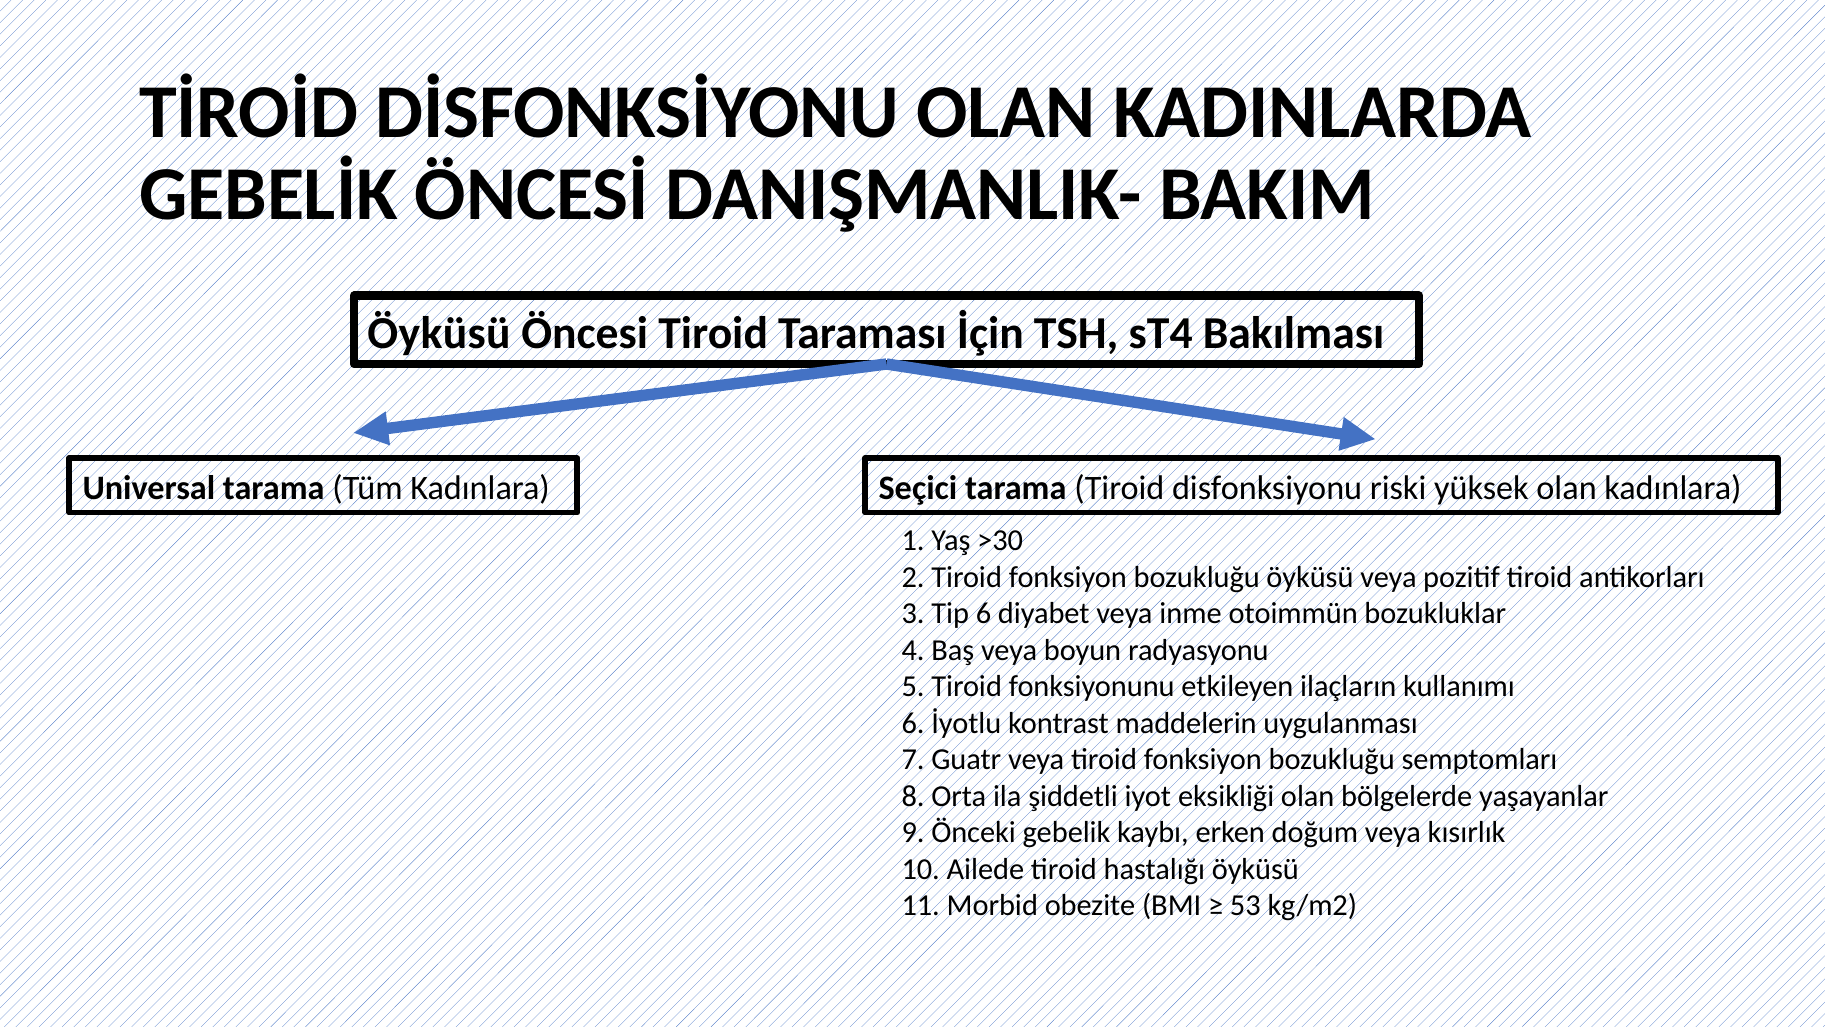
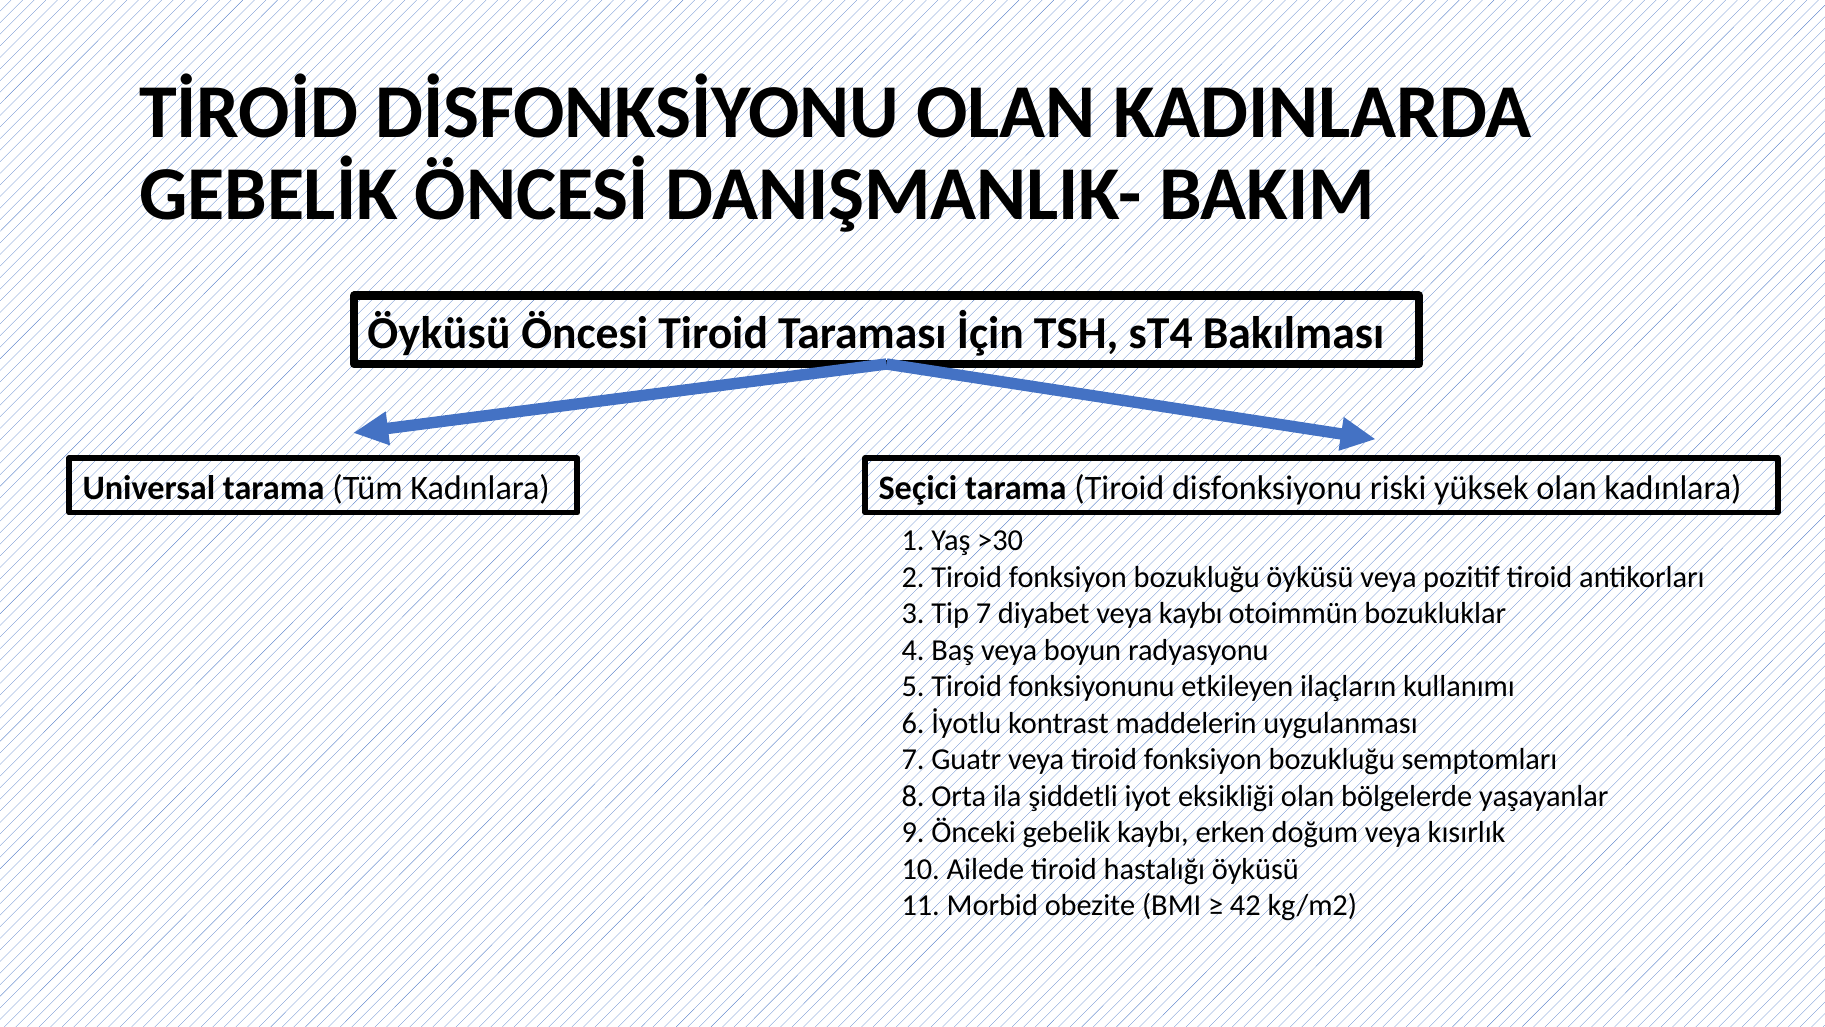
Tip 6: 6 -> 7 (983, 613)
veya inme: inme -> kaybı (1191, 613)
53: 53 -> 42 (1245, 905)
